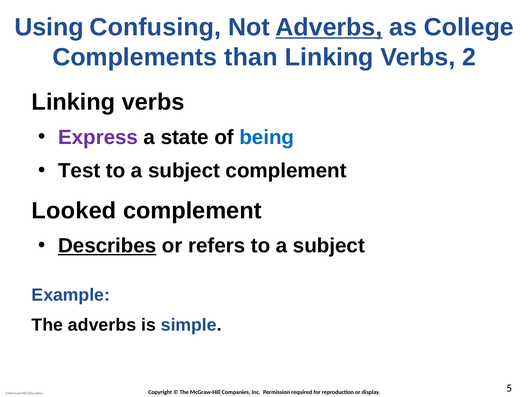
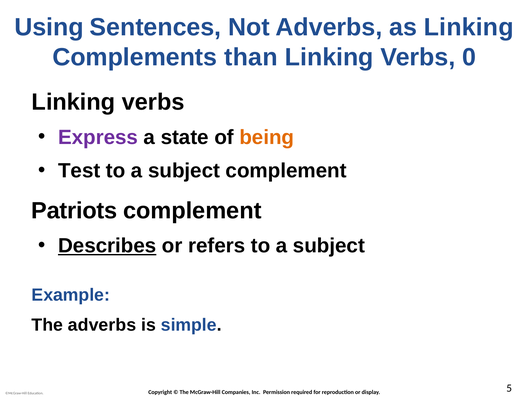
Confusing: Confusing -> Sentences (155, 27)
Adverbs underline: present -> none (329, 27)
as College: College -> Linking (469, 27)
2: 2 -> 0 (469, 57)
being colour: blue -> orange (267, 137)
Looked: Looked -> Patriots (74, 211)
